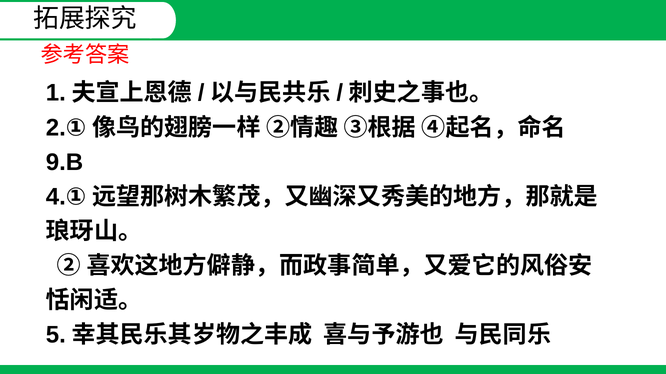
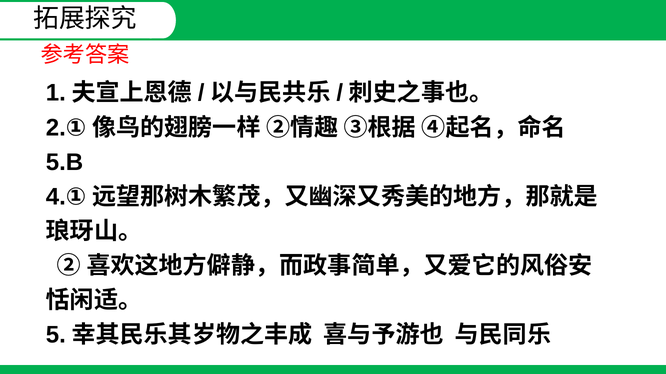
9.B: 9.B -> 5.B (65, 162)
